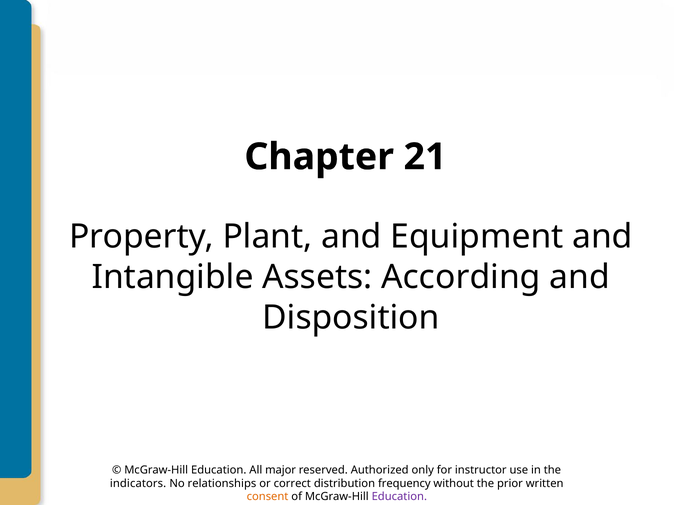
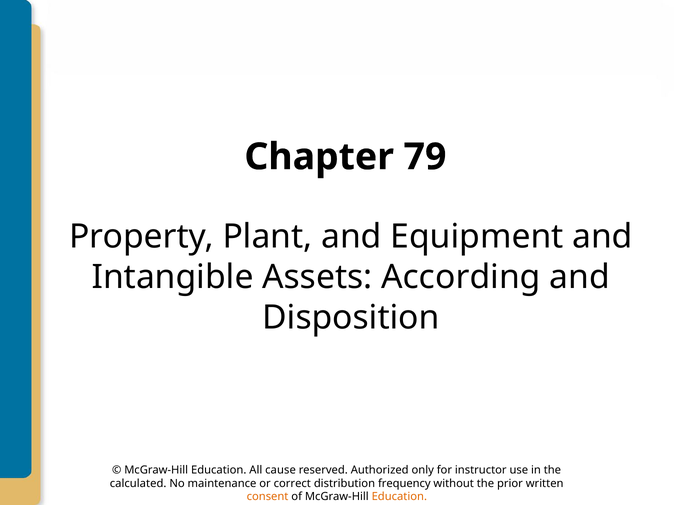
21: 21 -> 79 (425, 157)
major: major -> cause (280, 470)
indicators: indicators -> calculated (138, 484)
relationships: relationships -> maintenance (222, 484)
Education colour: purple -> orange (399, 497)
